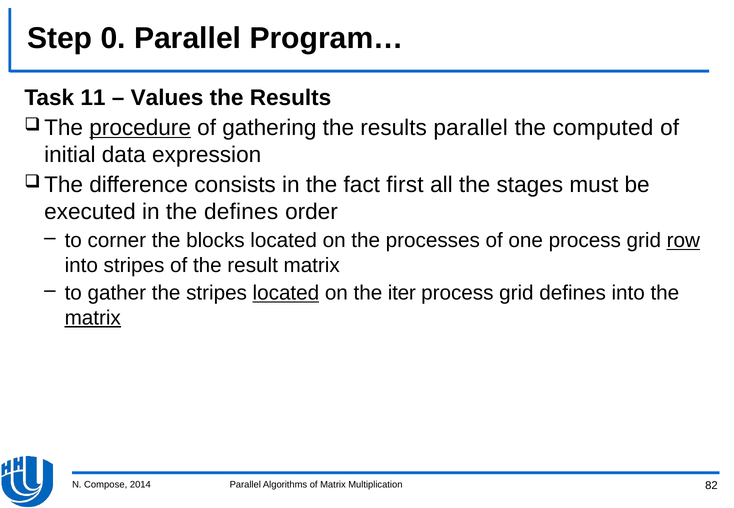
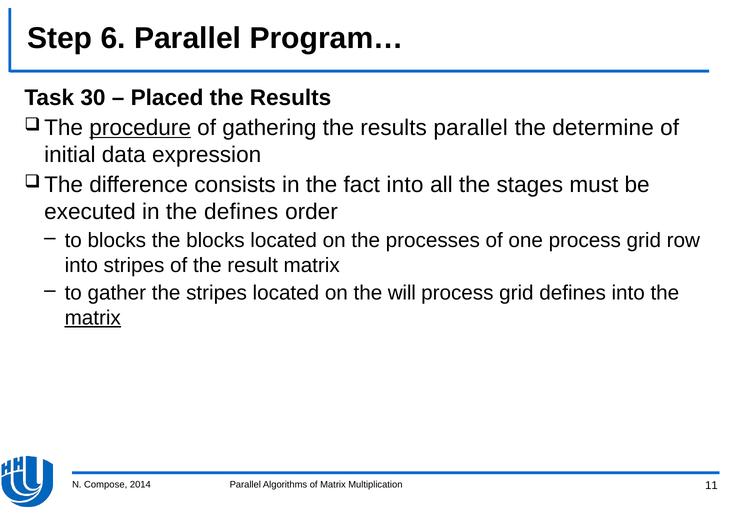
0: 0 -> 6 (113, 38)
11: 11 -> 30 (93, 98)
Values: Values -> Placed (167, 98)
computed: computed -> determine (603, 128)
fact first: first -> into (405, 185)
to corner: corner -> blocks (117, 241)
row underline: present -> none (683, 241)
located underline: present -> none (286, 293)
iter: iter -> will (402, 293)
82: 82 -> 11 (712, 486)
